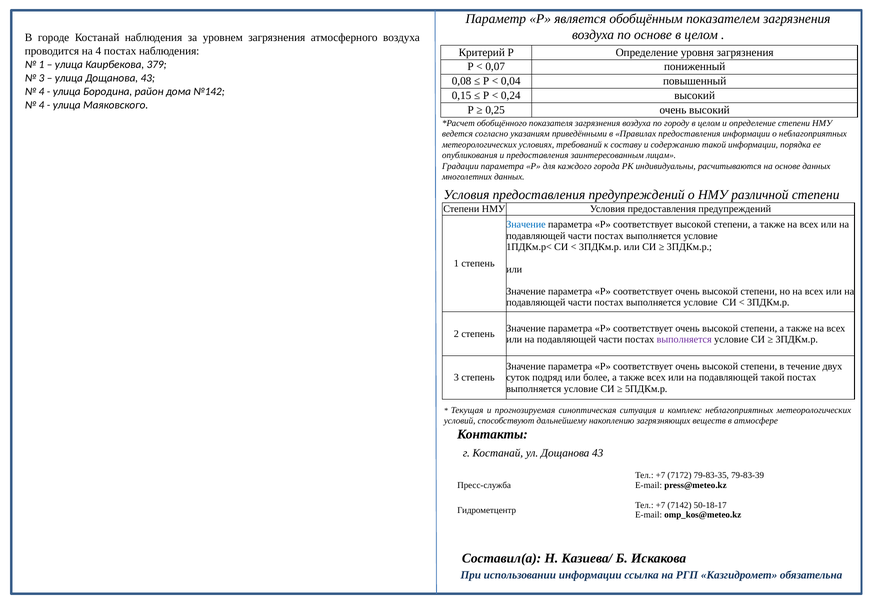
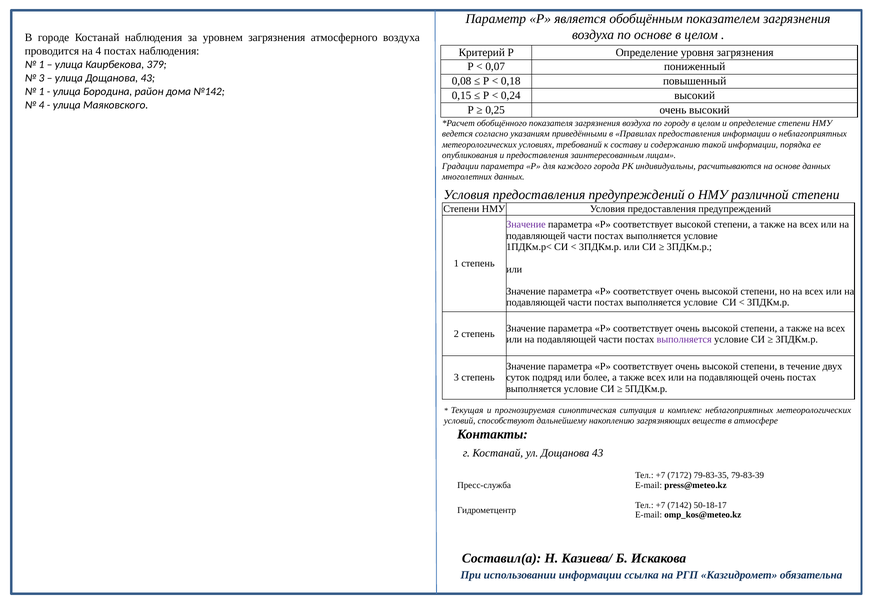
0,04: 0,04 -> 0,18 (511, 81)
4: 4 -> 1 (42, 92)
Значение colour: blue -> purple (526, 225)
подавляющей такой: такой -> очень (773, 378)
